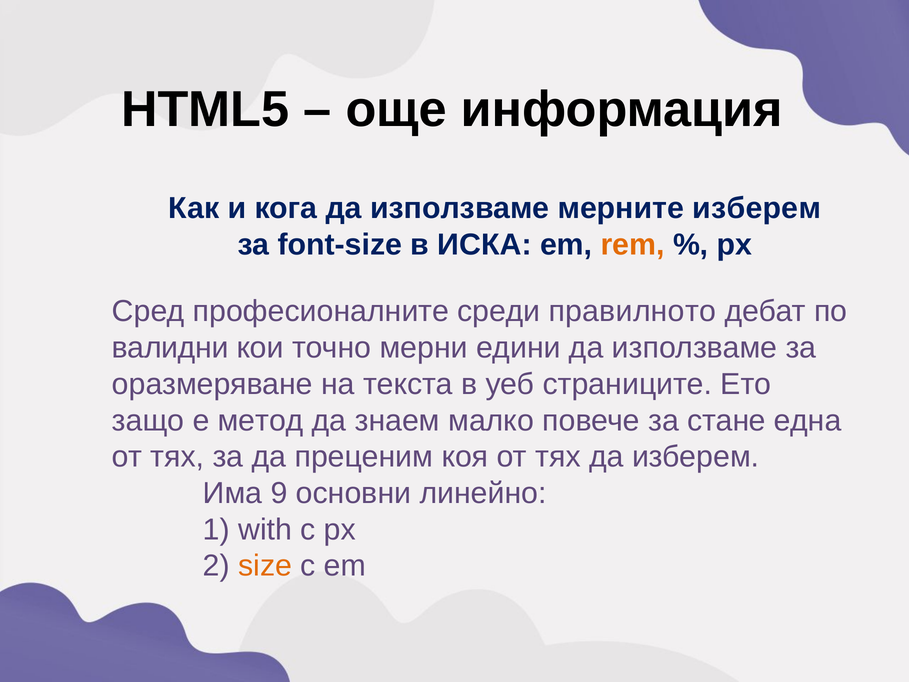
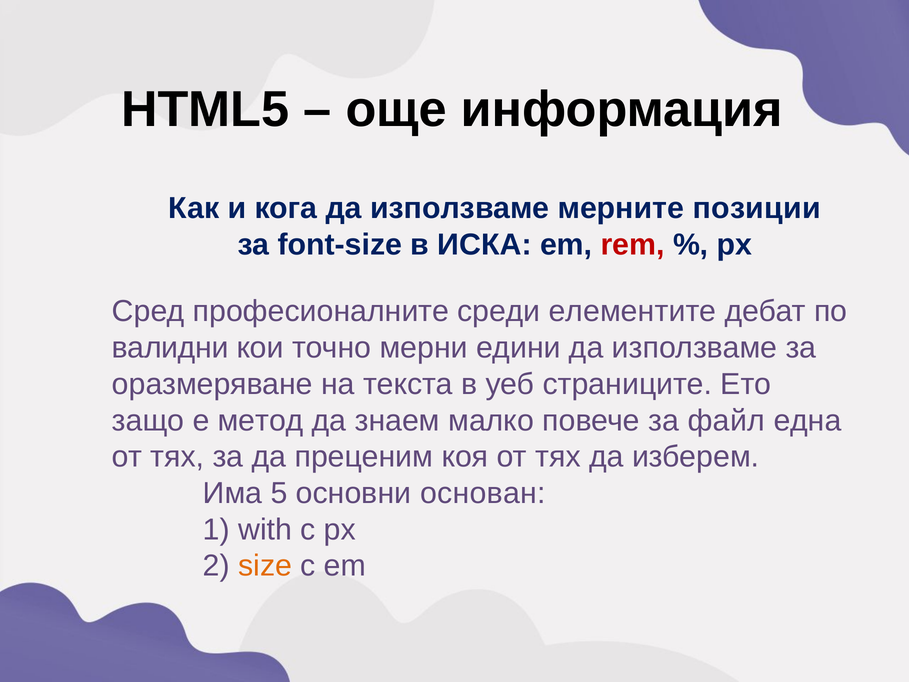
мерните изберем: изберем -> позиции (757, 208)
rem colour: orange -> red (633, 244)
правилното: правилното -> елементите (632, 311)
стане: стане -> файл (726, 420)
9: 9 -> 5 (279, 493)
линейно: линейно -> основан (483, 493)
